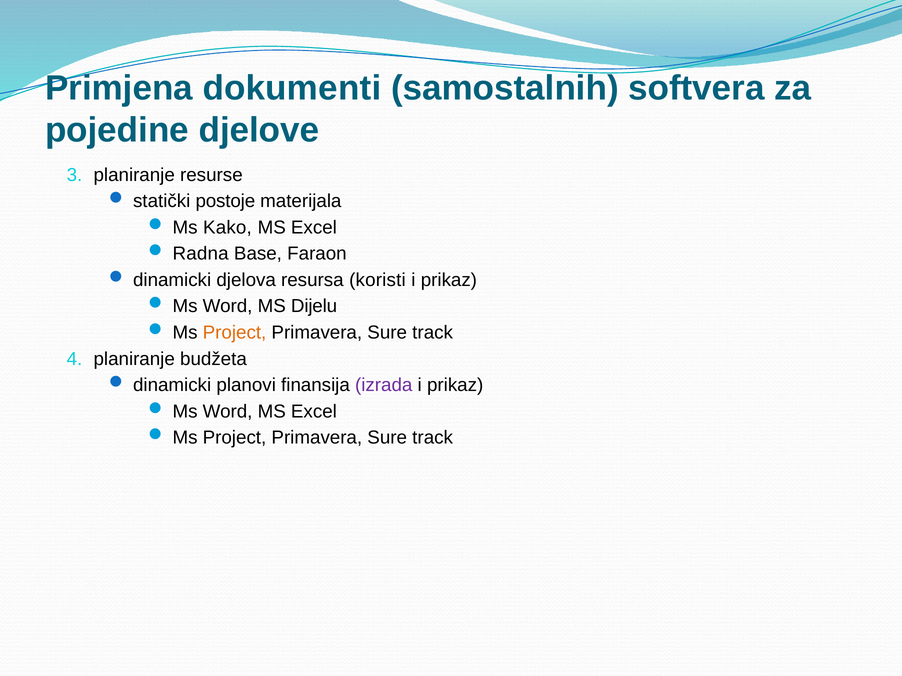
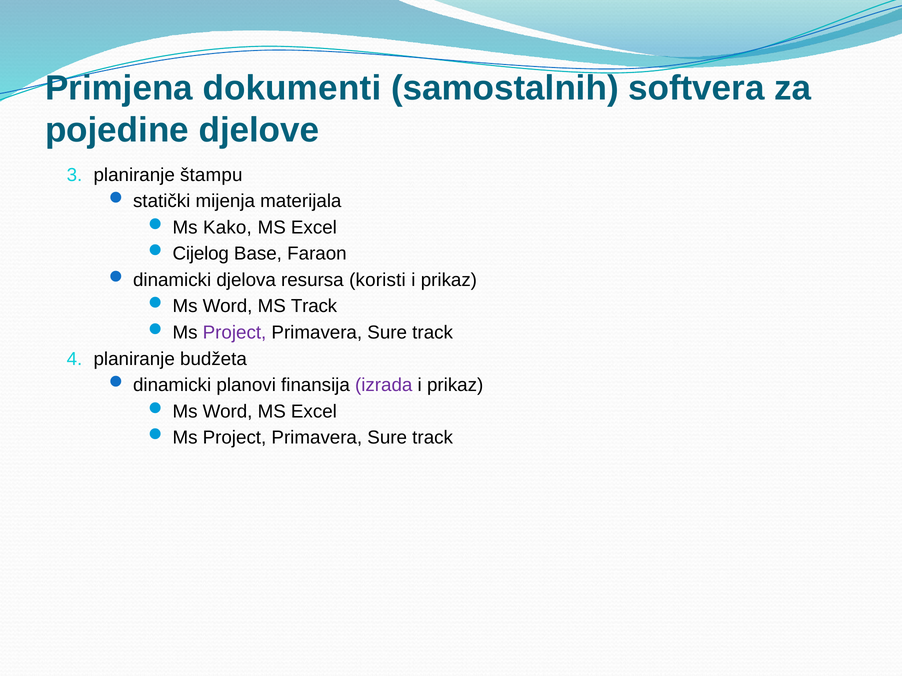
resurse: resurse -> štampu (211, 175)
postoje: postoje -> mijenja (225, 201)
Radna: Radna -> Cijelog (201, 254)
MS Dijelu: Dijelu -> Track (314, 307)
Project colour: orange -> purple (235, 333)
